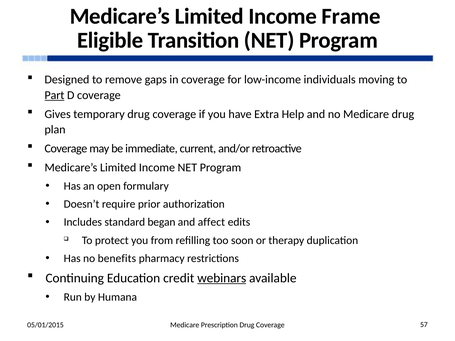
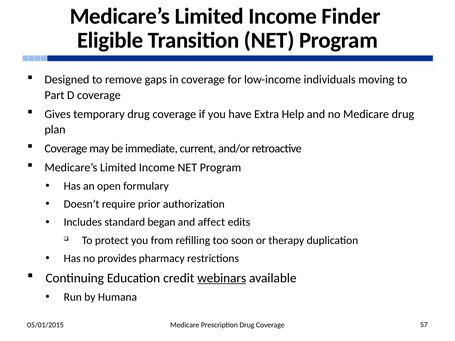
Frame: Frame -> Finder (351, 16)
Part underline: present -> none (54, 95)
benefits: benefits -> provides (117, 259)
